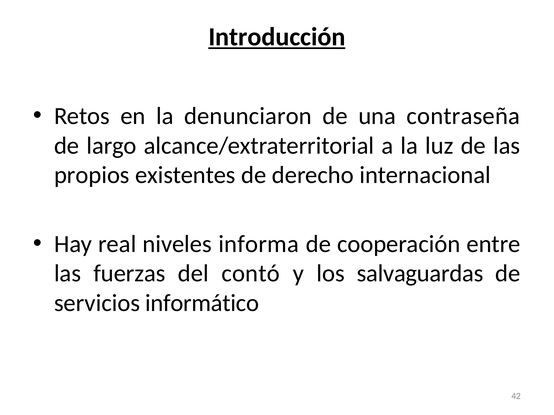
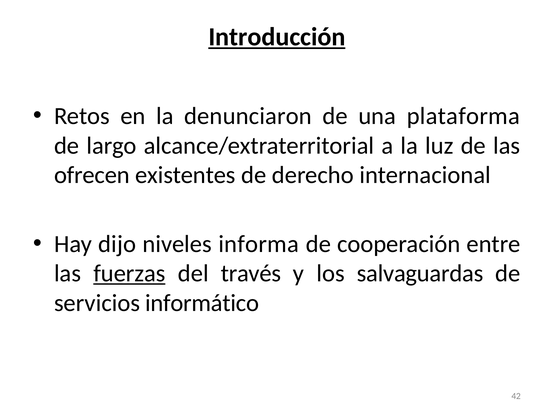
contraseña: contraseña -> plataforma (463, 116)
propios: propios -> ofrecen (92, 175)
real: real -> dijo (117, 244)
fuerzas underline: none -> present (129, 274)
contó: contó -> través (251, 274)
